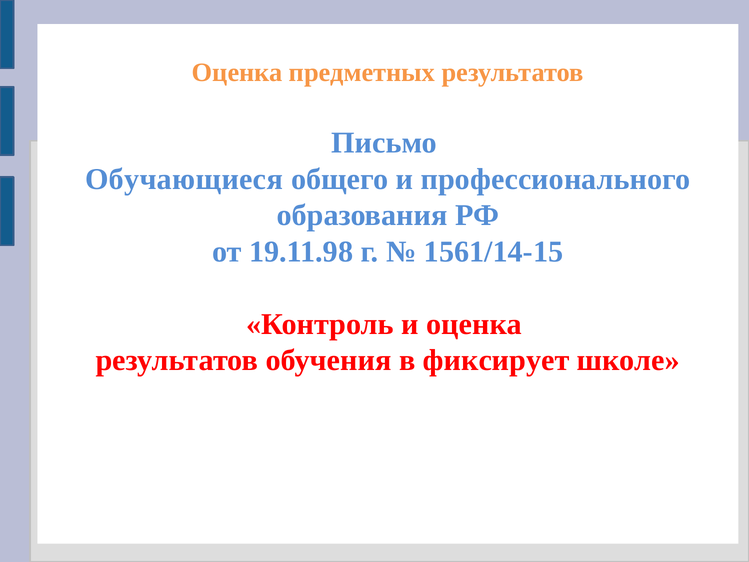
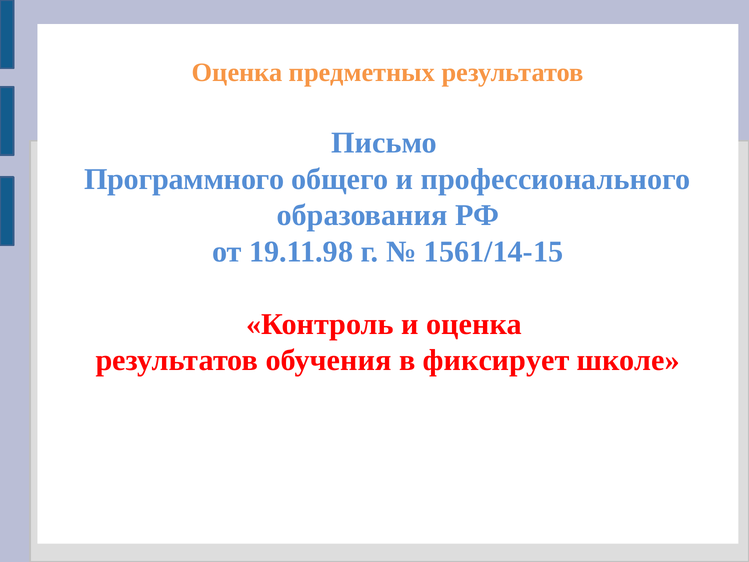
Обучающиеся: Обучающиеся -> Программного (184, 179)
